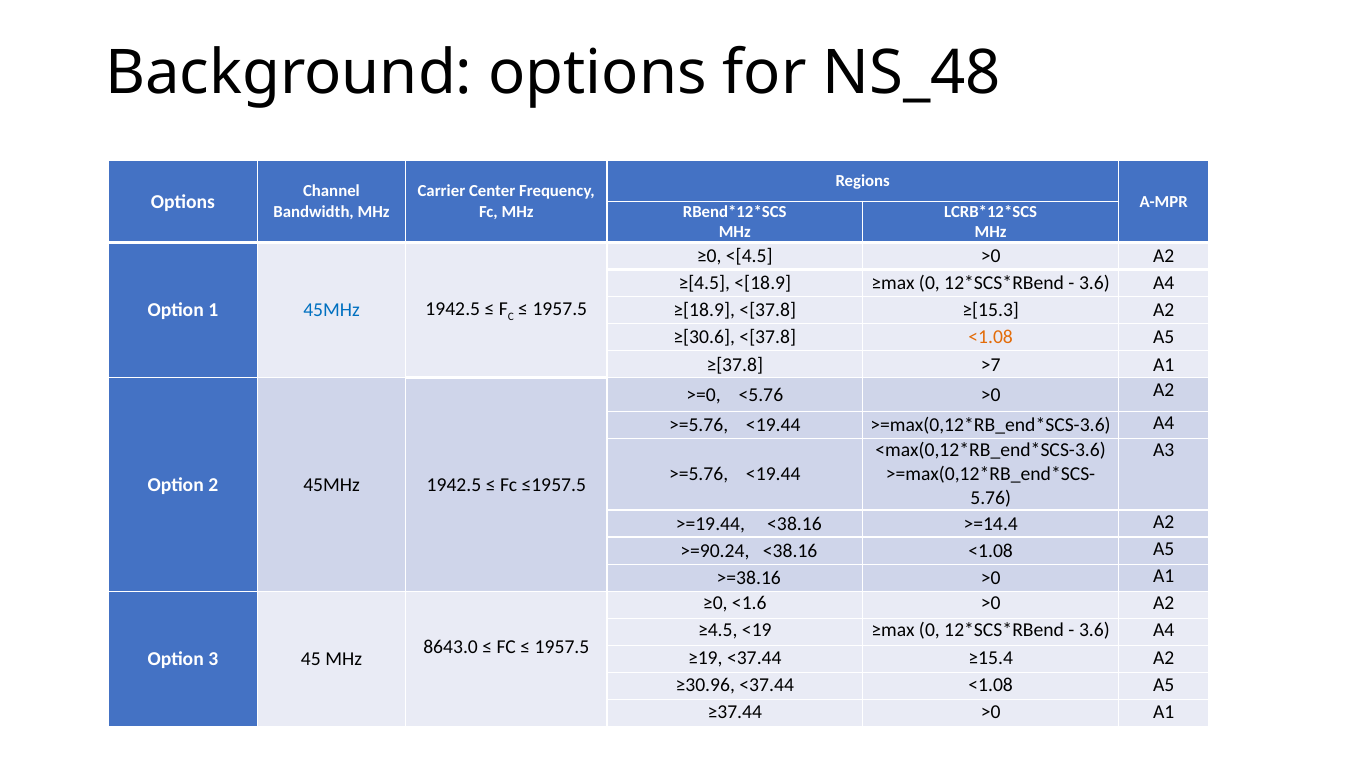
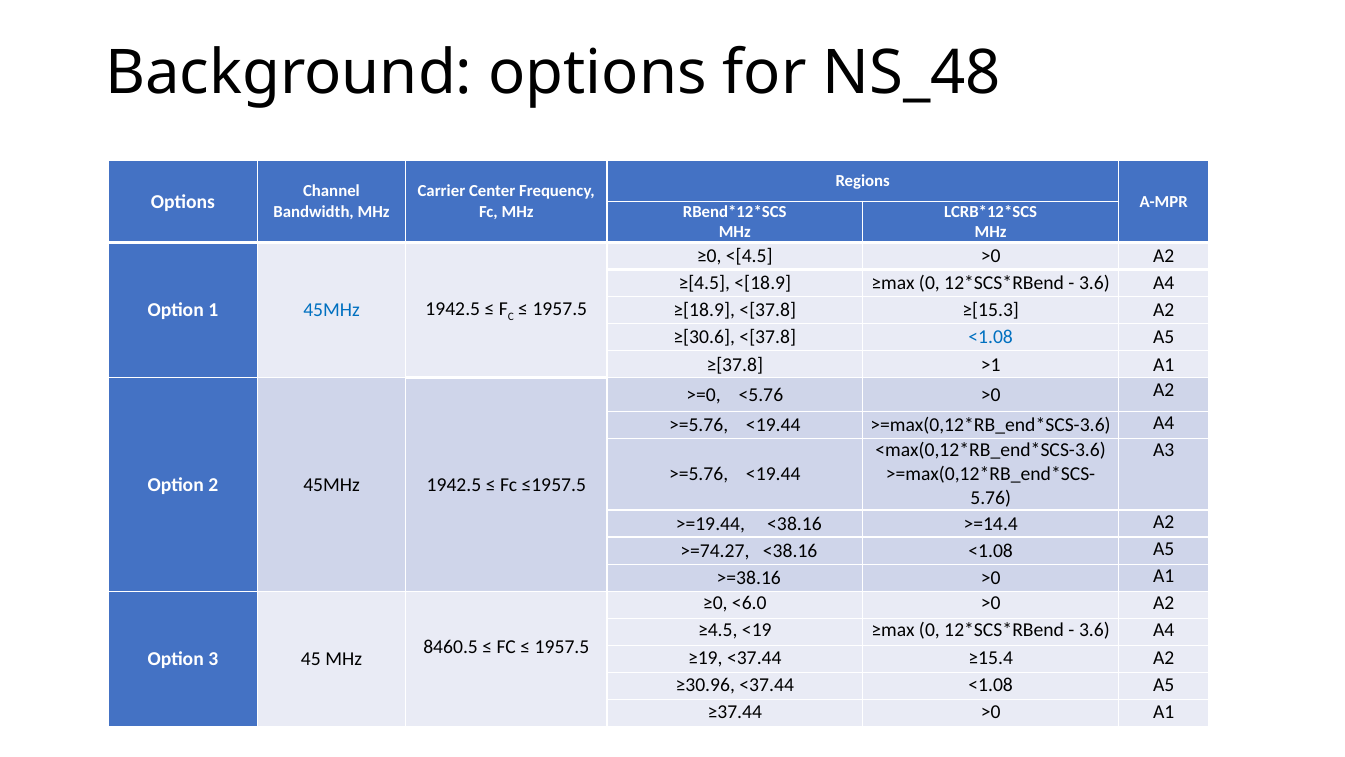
<1.08 colour: orange -> blue (991, 337)
>7: >7 -> >1 (991, 364)
>=90.24: >=90.24 -> >=74.27 (715, 550)
<1.6: <1.6 -> <6.0 (749, 603)
8643.0: 8643.0 -> 8460.5 (451, 647)
